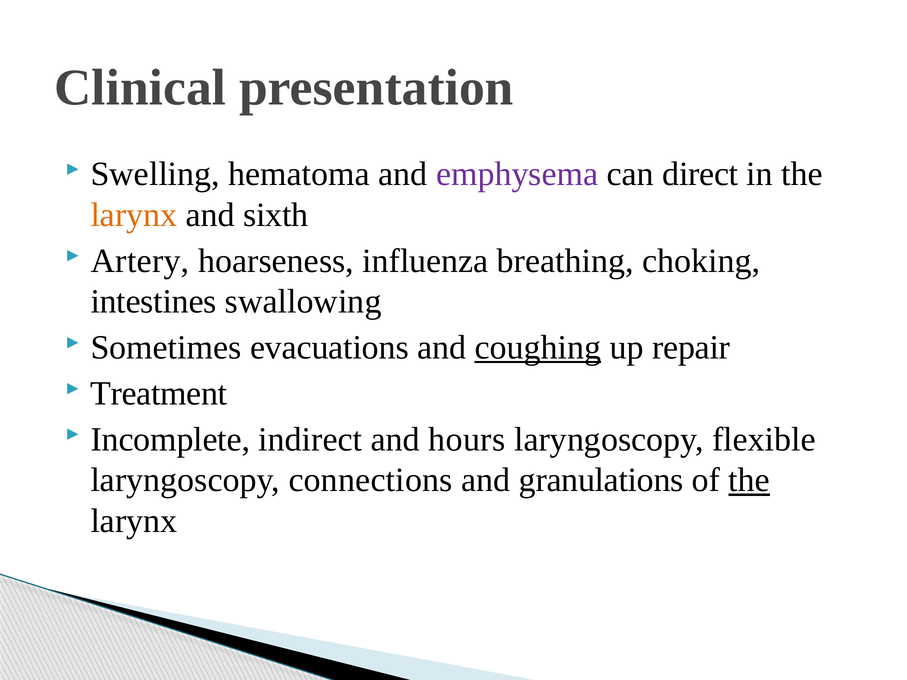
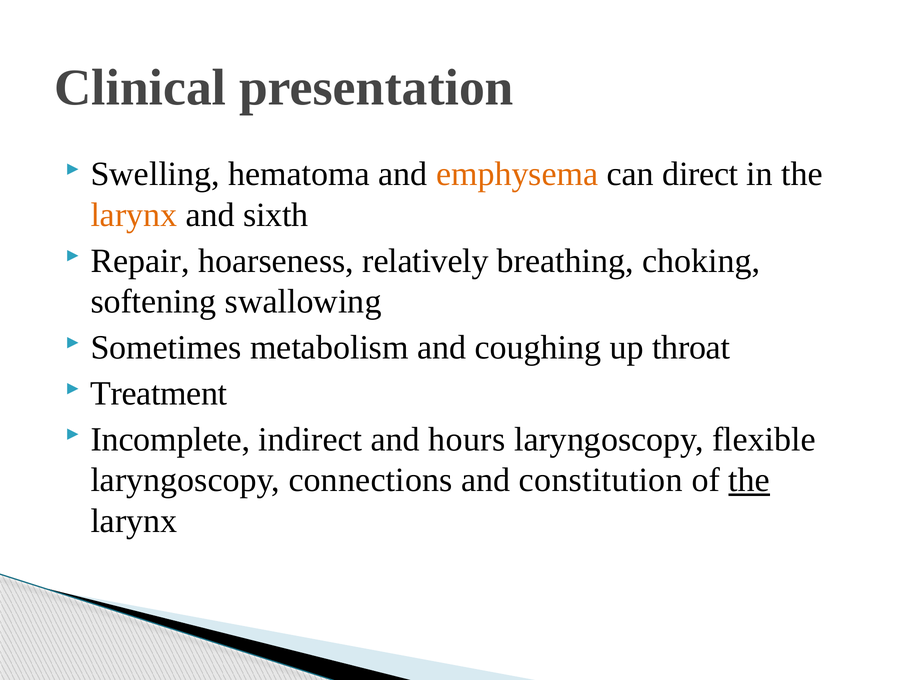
emphysema colour: purple -> orange (517, 174)
Artery: Artery -> Repair (140, 261)
influenza: influenza -> relatively (425, 261)
intestines: intestines -> softening (153, 302)
evacuations: evacuations -> metabolism (329, 348)
coughing underline: present -> none (538, 348)
repair: repair -> throat (691, 348)
granulations: granulations -> constitution (601, 480)
